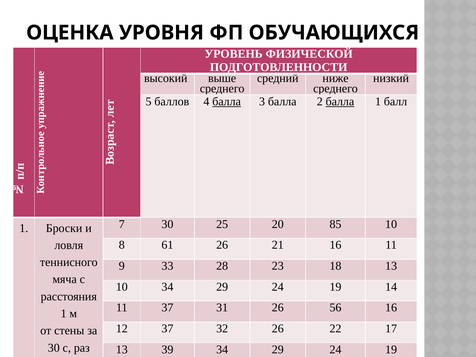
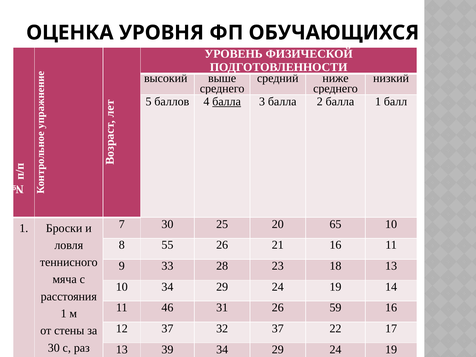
балла underline: present -> none (340, 101)
85: 85 -> 65 (335, 224)
61: 61 -> 55 (167, 245)
11 37: 37 -> 46 (167, 308)
56: 56 -> 59 (335, 308)
32 26: 26 -> 37 (278, 329)
